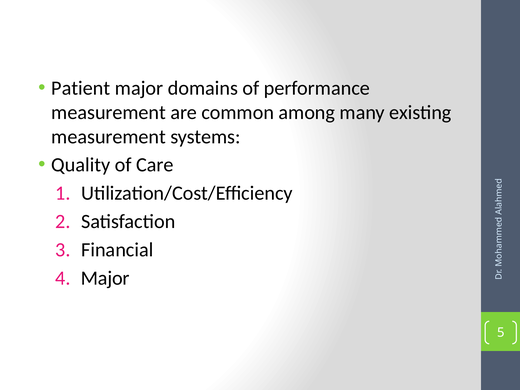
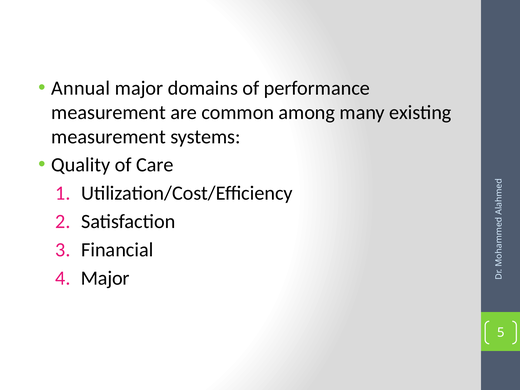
Patient: Patient -> Annual (81, 88)
